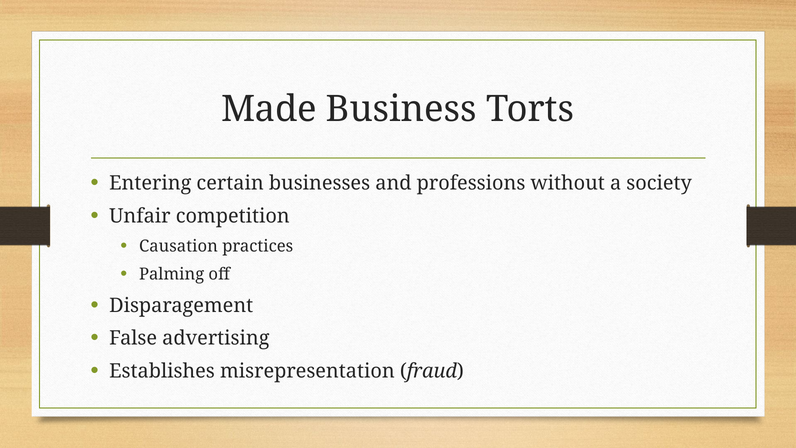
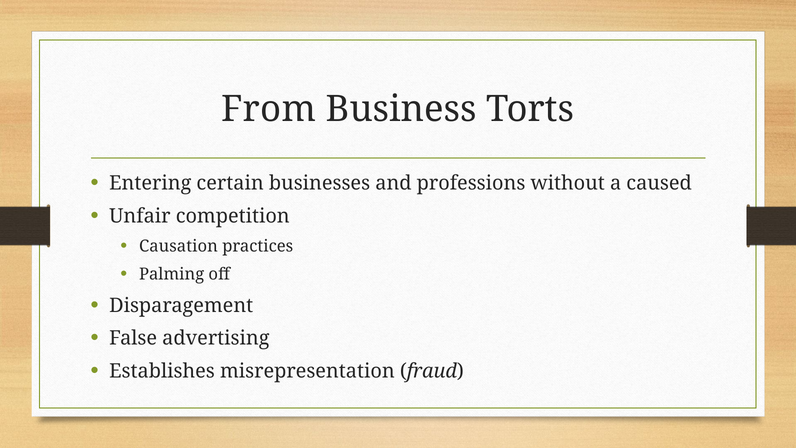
Made: Made -> From (269, 109)
society: society -> caused (659, 183)
